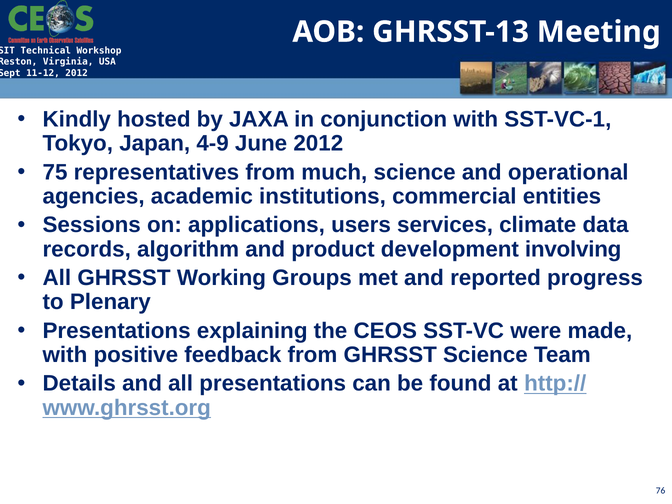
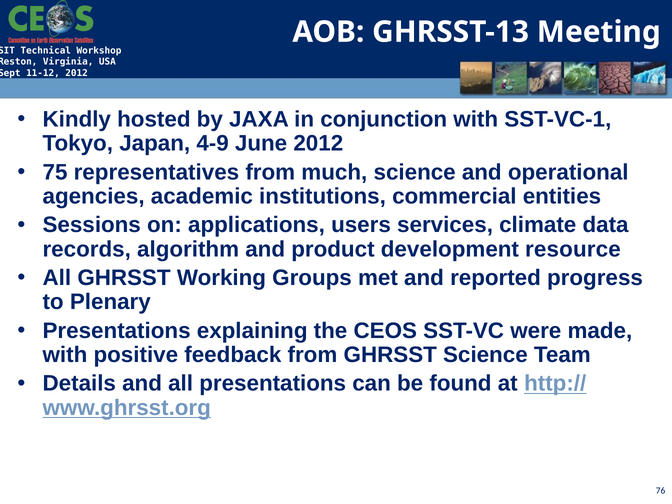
involving: involving -> resource (573, 249)
